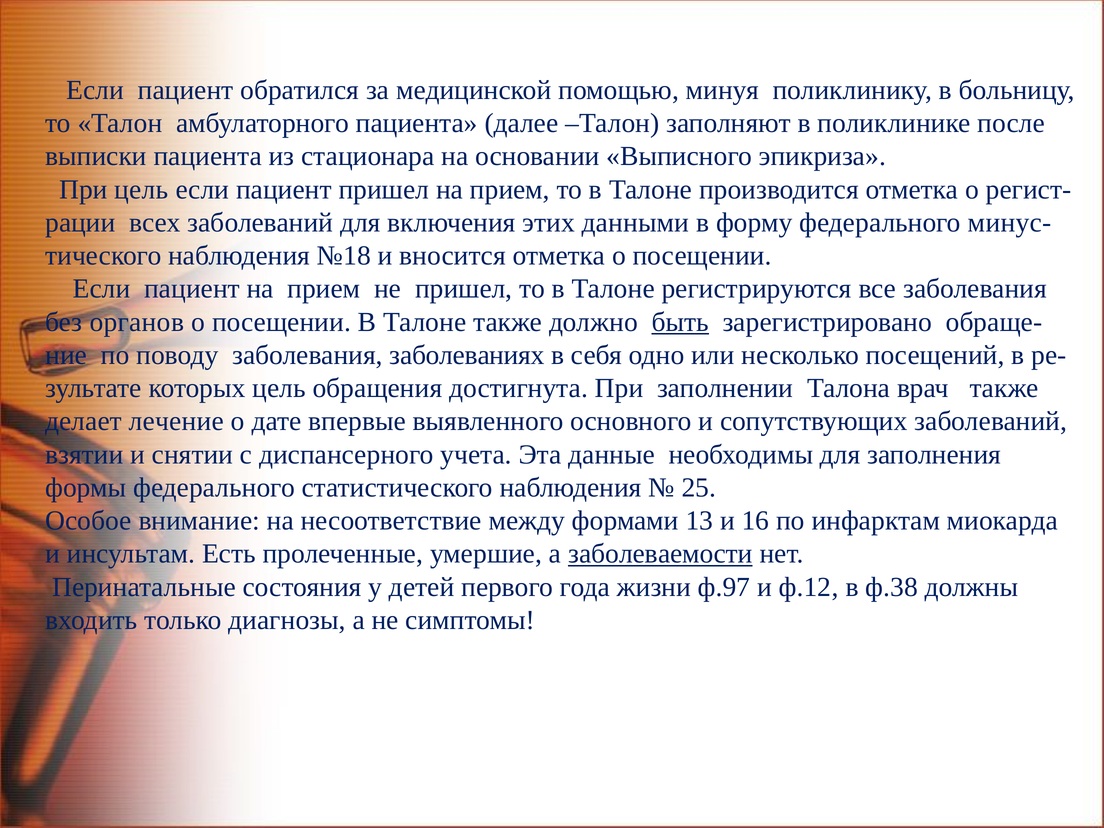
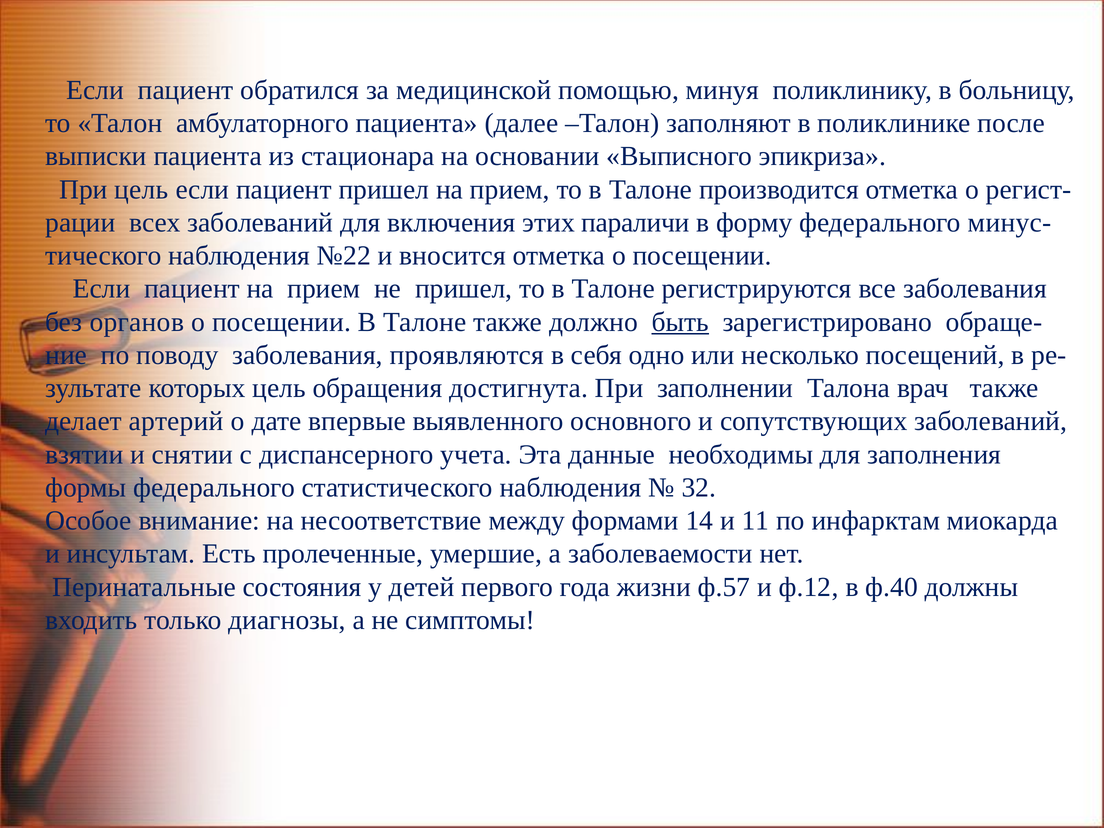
данными: данными -> параличи (636, 223)
№18: №18 -> №22 (344, 256)
заболеваниях: заболеваниях -> проявляются (467, 355)
лечение: лечение -> артерий (176, 421)
25: 25 -> 32 (699, 488)
13: 13 -> 14 (699, 521)
16: 16 -> 11 (755, 521)
заболеваемости underline: present -> none (660, 554)
ф.97: ф.97 -> ф.57 (724, 587)
ф.38: ф.38 -> ф.40 (892, 587)
